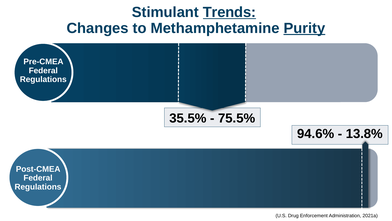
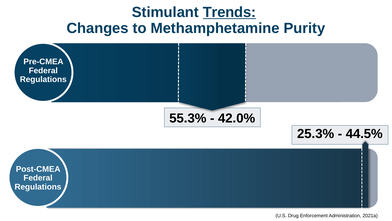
Purity underline: present -> none (304, 28)
35.5%: 35.5% -> 55.3% (188, 118)
75.5%: 75.5% -> 42.0% (237, 118)
94.6%: 94.6% -> 25.3% (316, 134)
13.8%: 13.8% -> 44.5% (364, 134)
